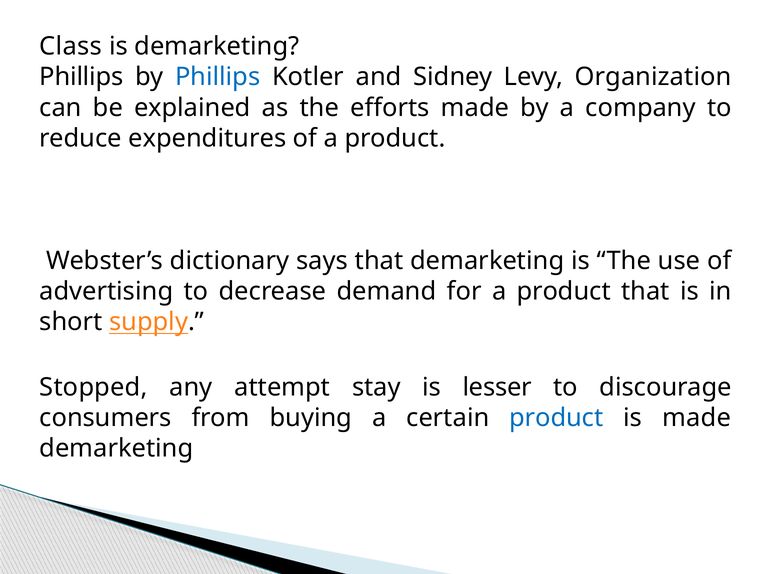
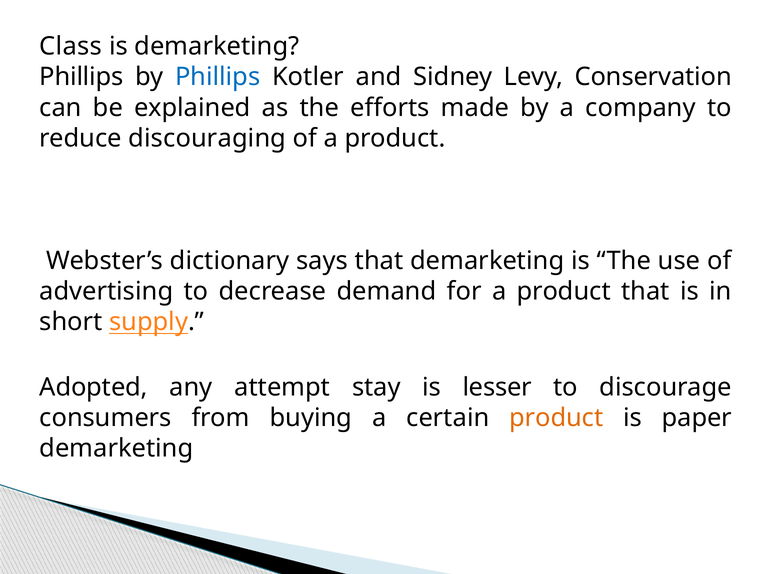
Organization: Organization -> Conservation (653, 77)
expenditures: expenditures -> discouraging (207, 138)
Stopped: Stopped -> Adopted (94, 387)
product colour: blue -> orange (556, 418)
is made: made -> paper (697, 418)
